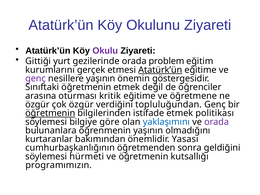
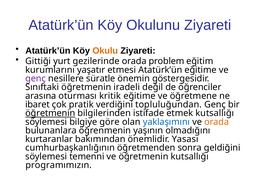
Okulu colour: purple -> orange (105, 51)
gerçek: gerçek -> yaşatır (91, 70)
Atatürk’ün underline: present -> none (160, 70)
nesillere yaşının: yaşının -> süratle (101, 79)
öğretmenin etmek: etmek -> iradeli (127, 87)
özgür: özgür -> ibaret (37, 105)
çok özgür: özgür -> pratik (81, 105)
etmek politikası: politikası -> kutsallığı (215, 113)
orada colour: purple -> orange (217, 122)
hürmeti: hürmeti -> temenni (87, 156)
